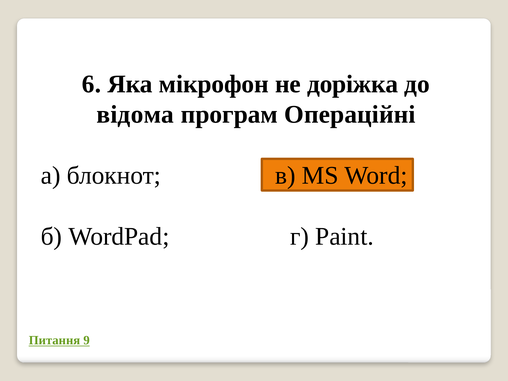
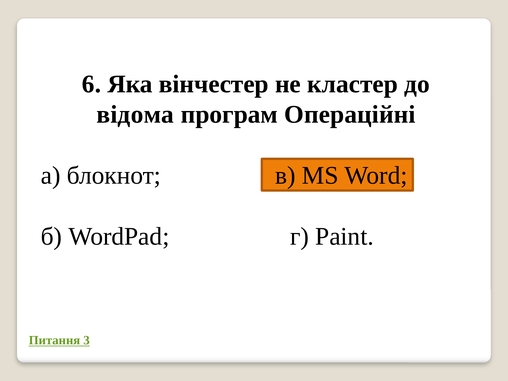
мікрофон: мікрофон -> вінчестер (214, 84)
доріжка: доріжка -> кластер (353, 84)
9: 9 -> 3 (87, 340)
